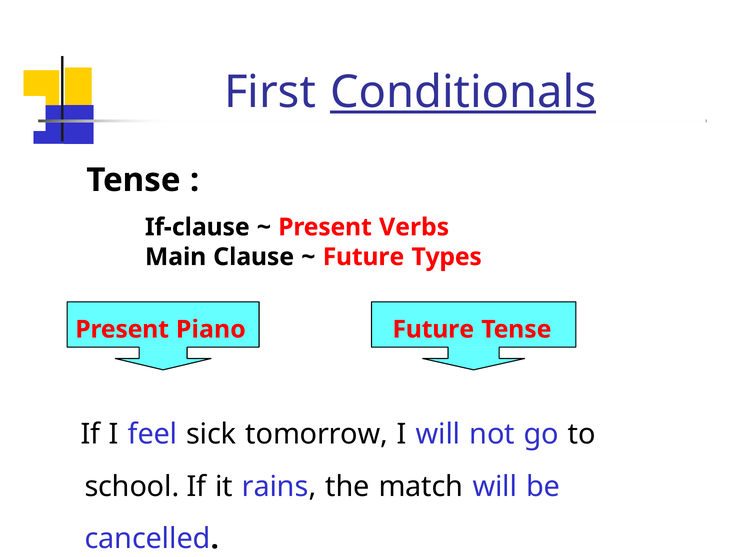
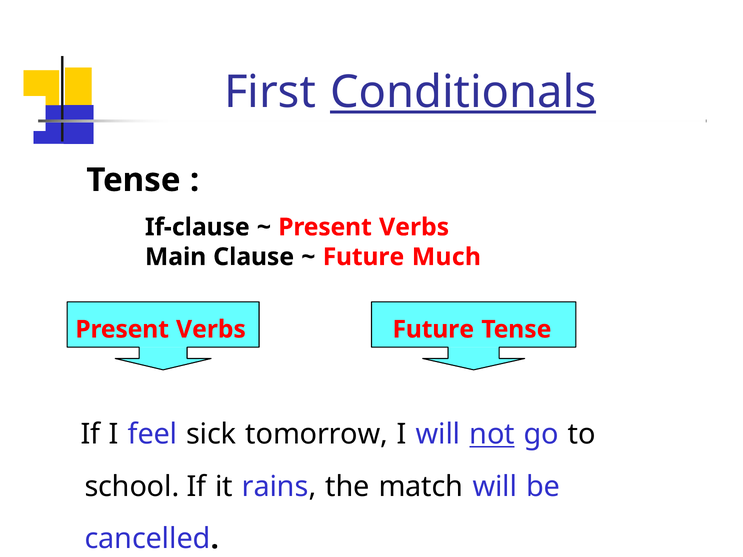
Types: Types -> Much (446, 257)
Piano: Piano -> Verbs (211, 330)
not underline: none -> present (492, 434)
